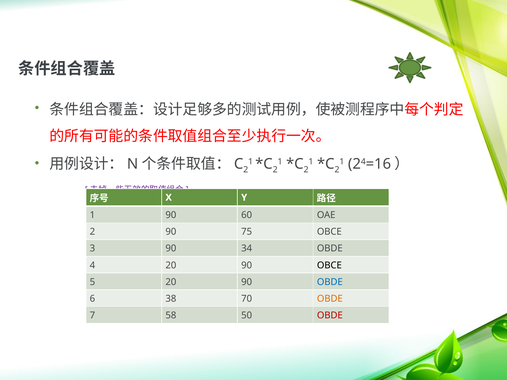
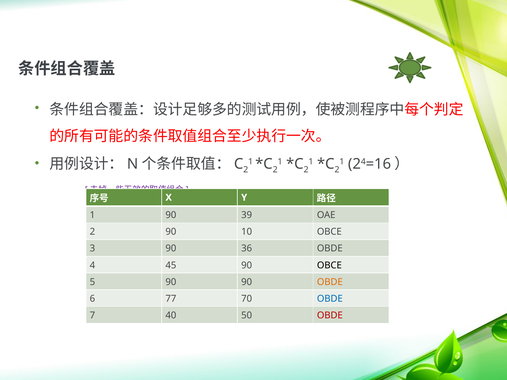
60: 60 -> 39 (247, 215)
75: 75 -> 10 (247, 232)
34: 34 -> 36 (247, 249)
4 20: 20 -> 45 (171, 265)
5 20: 20 -> 90 (171, 282)
OBDE colour: blue -> orange (330, 282)
38: 38 -> 77 (171, 299)
OBDE colour: orange -> blue (330, 299)
58: 58 -> 40 (171, 316)
